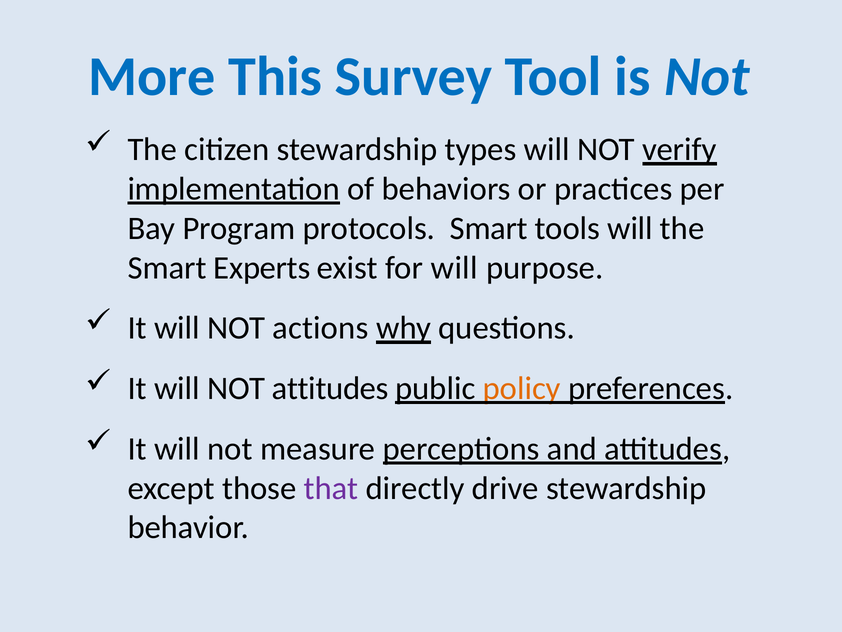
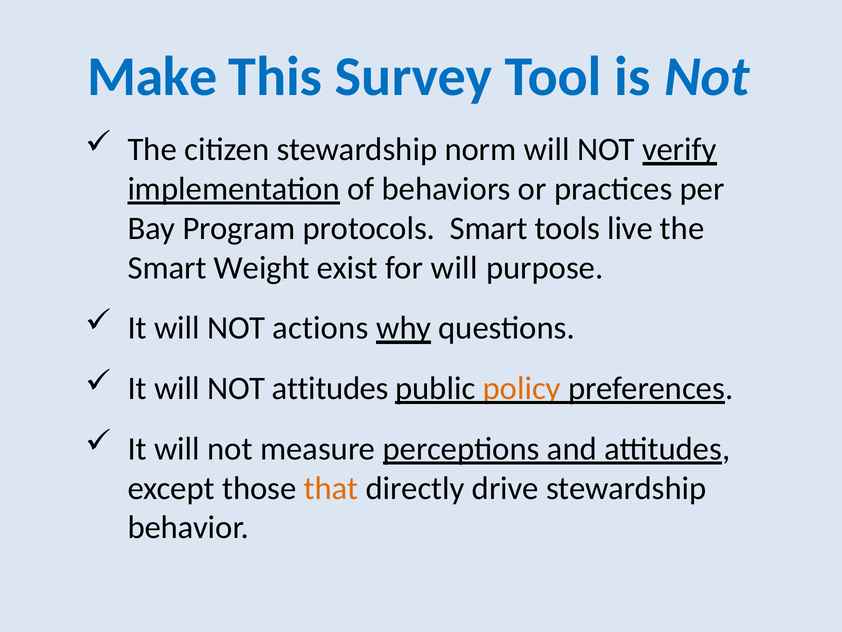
More: More -> Make (152, 77)
types: types -> norm (481, 150)
tools will: will -> live (630, 228)
Experts: Experts -> Weight (262, 267)
that colour: purple -> orange (331, 488)
